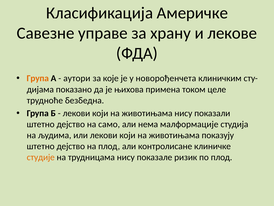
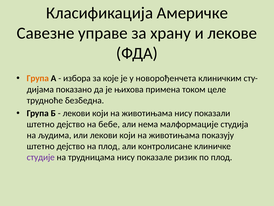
аутори: аутори -> избора (77, 78)
само: само -> бебе (109, 124)
студије colour: orange -> purple (41, 157)
